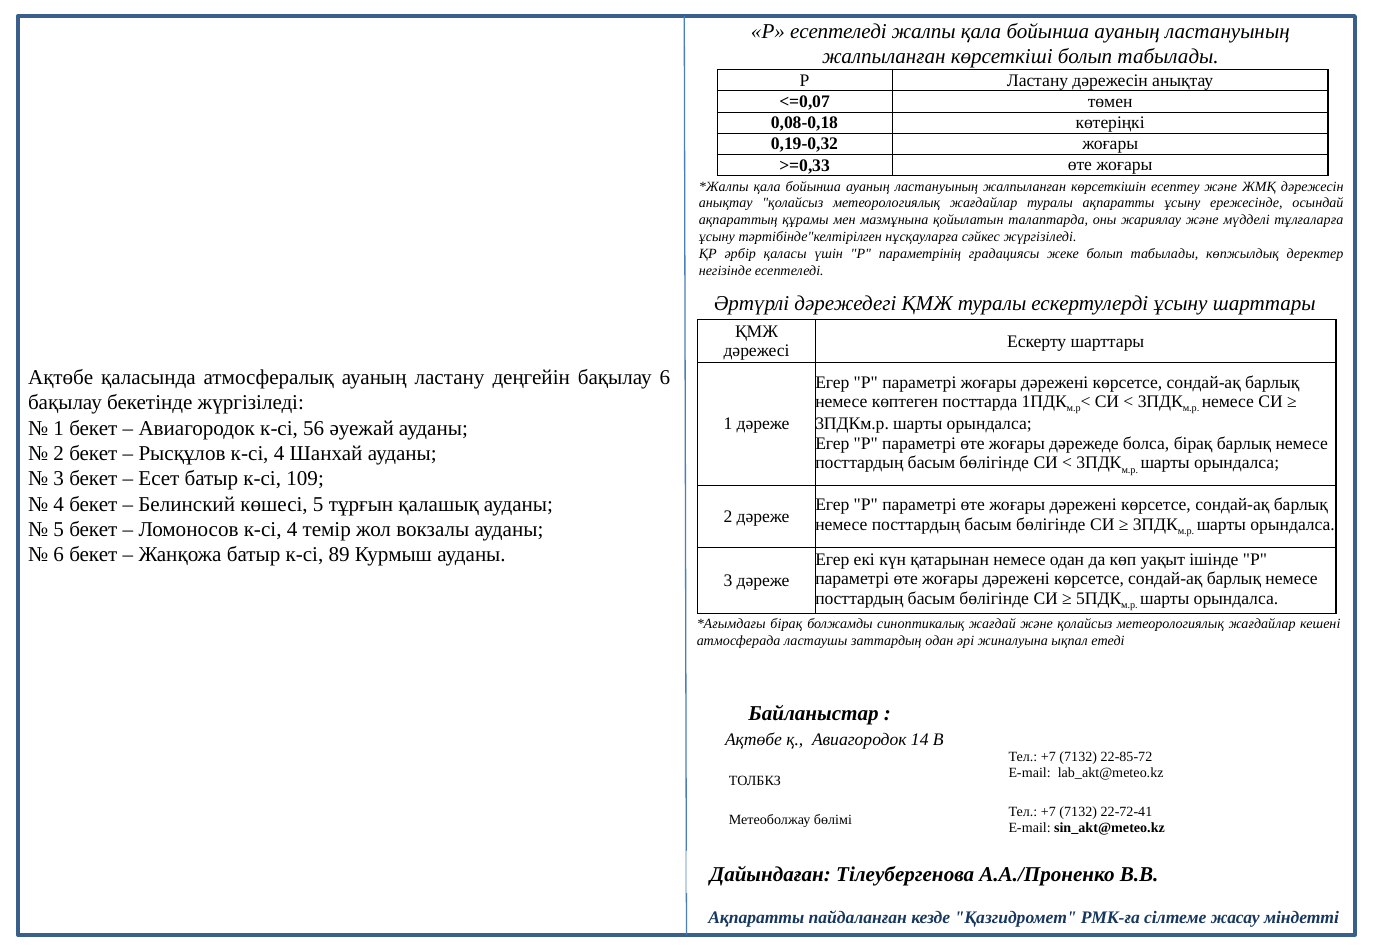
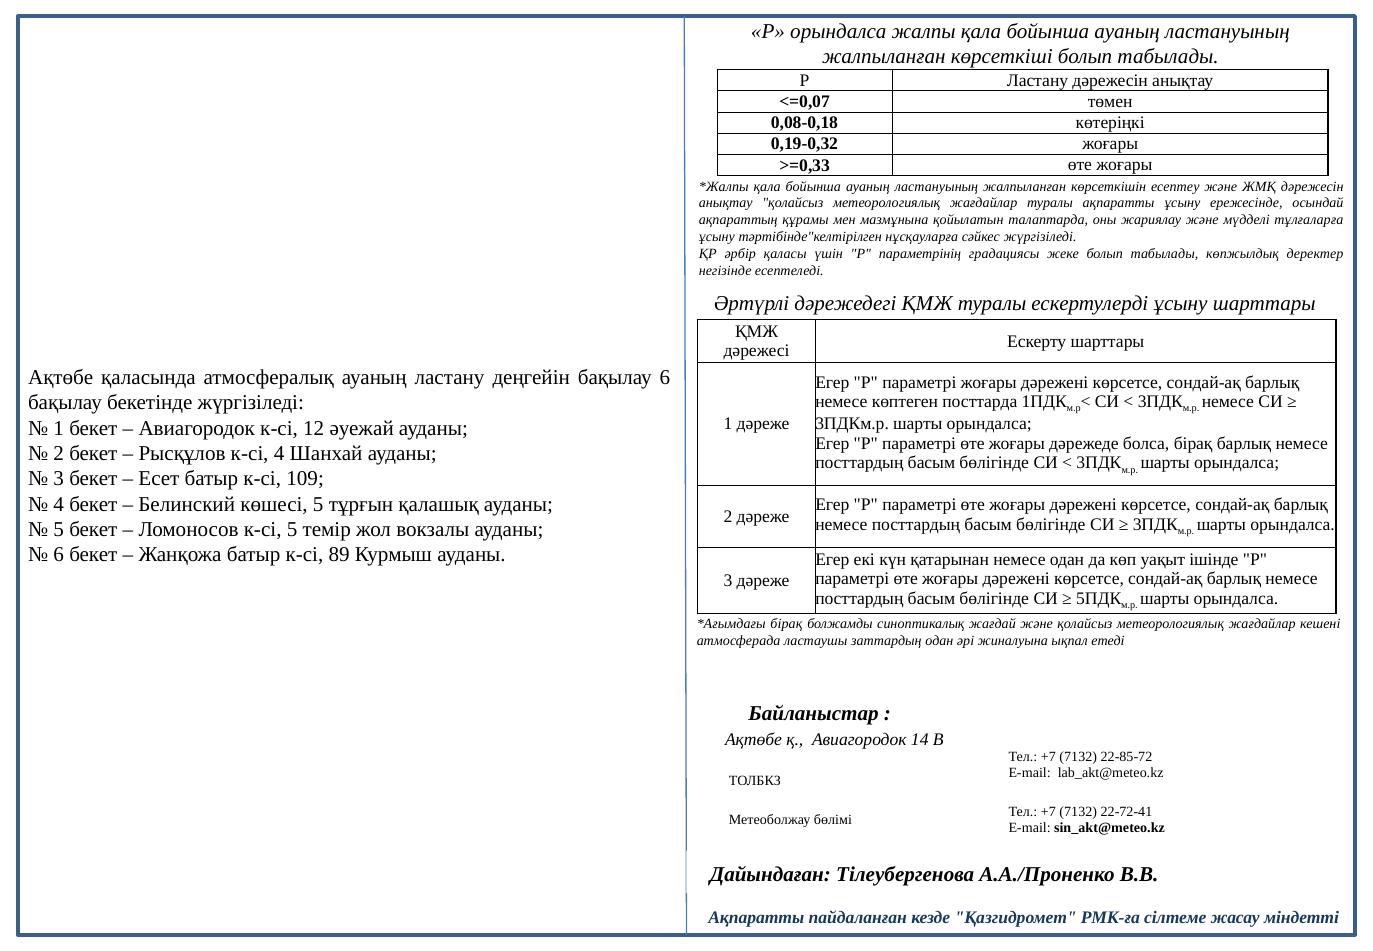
Р есептеледі: есептеледі -> орындалса (838, 31)
56: 56 -> 12 (314, 428)
Ломоносов к-сі 4: 4 -> 5 (292, 529)
